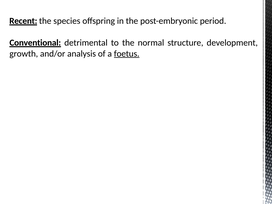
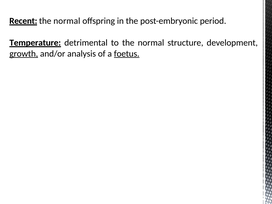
species: species -> normal (67, 21)
Conventional: Conventional -> Temperature (35, 43)
growth underline: none -> present (24, 54)
